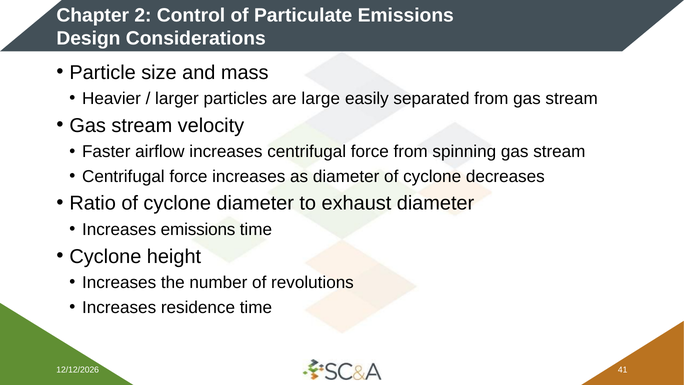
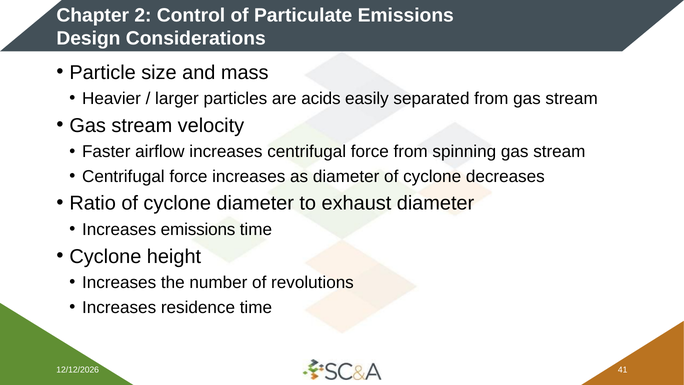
large: large -> acids (321, 99)
